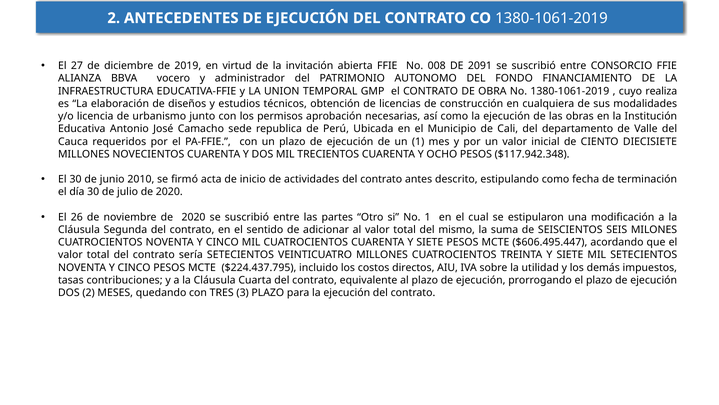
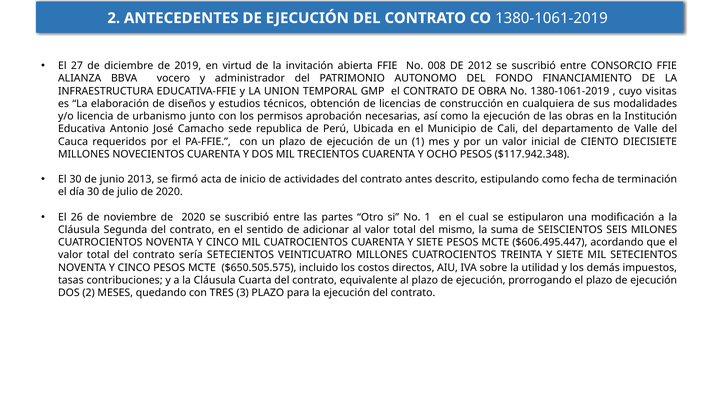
2091: 2091 -> 2012 (480, 66)
realiza: realiza -> visitas (661, 91)
2010: 2010 -> 2013 (141, 179)
$224.437.795: $224.437.795 -> $650.505.575 (259, 267)
